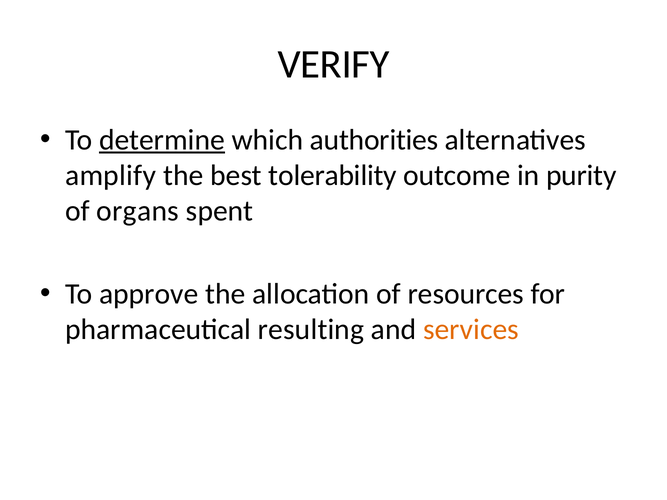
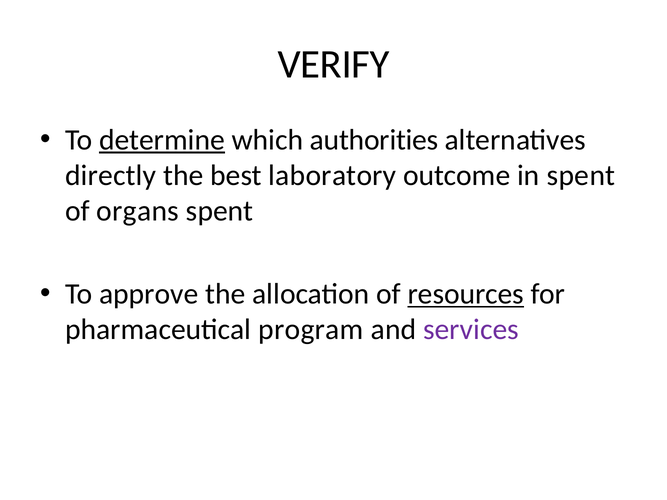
amplify: amplify -> directly (111, 176)
tolerability: tolerability -> laboratory (332, 176)
in purity: purity -> spent (581, 176)
resources underline: none -> present (466, 294)
resulting: resulting -> program (311, 330)
services colour: orange -> purple (471, 330)
